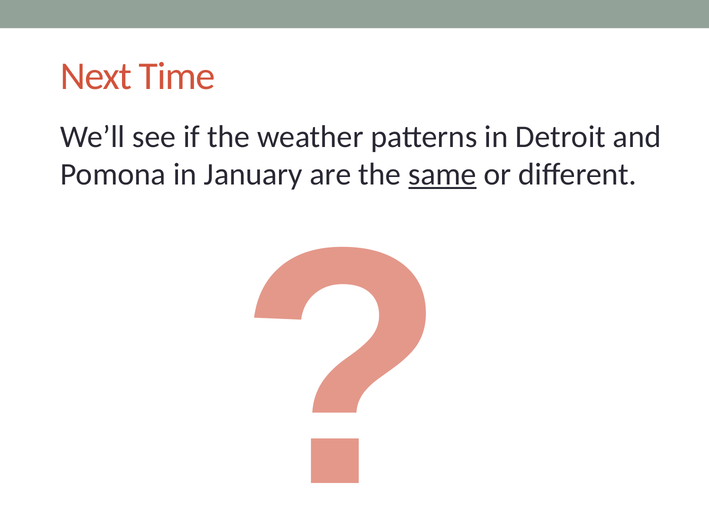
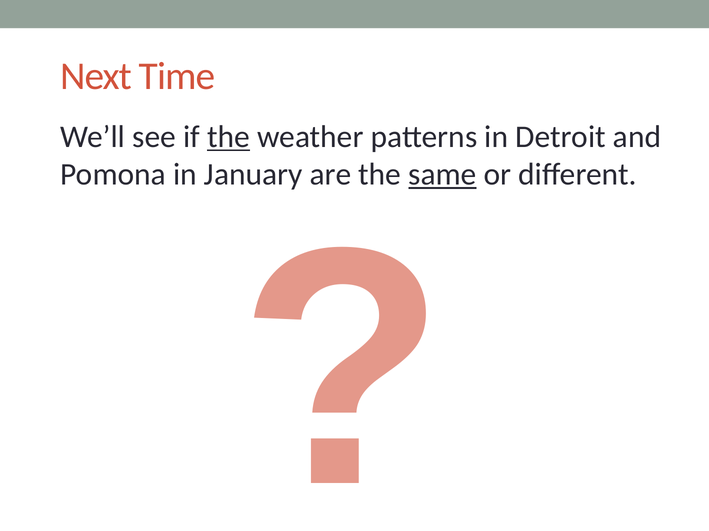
the underline: none -> present (228, 137)
